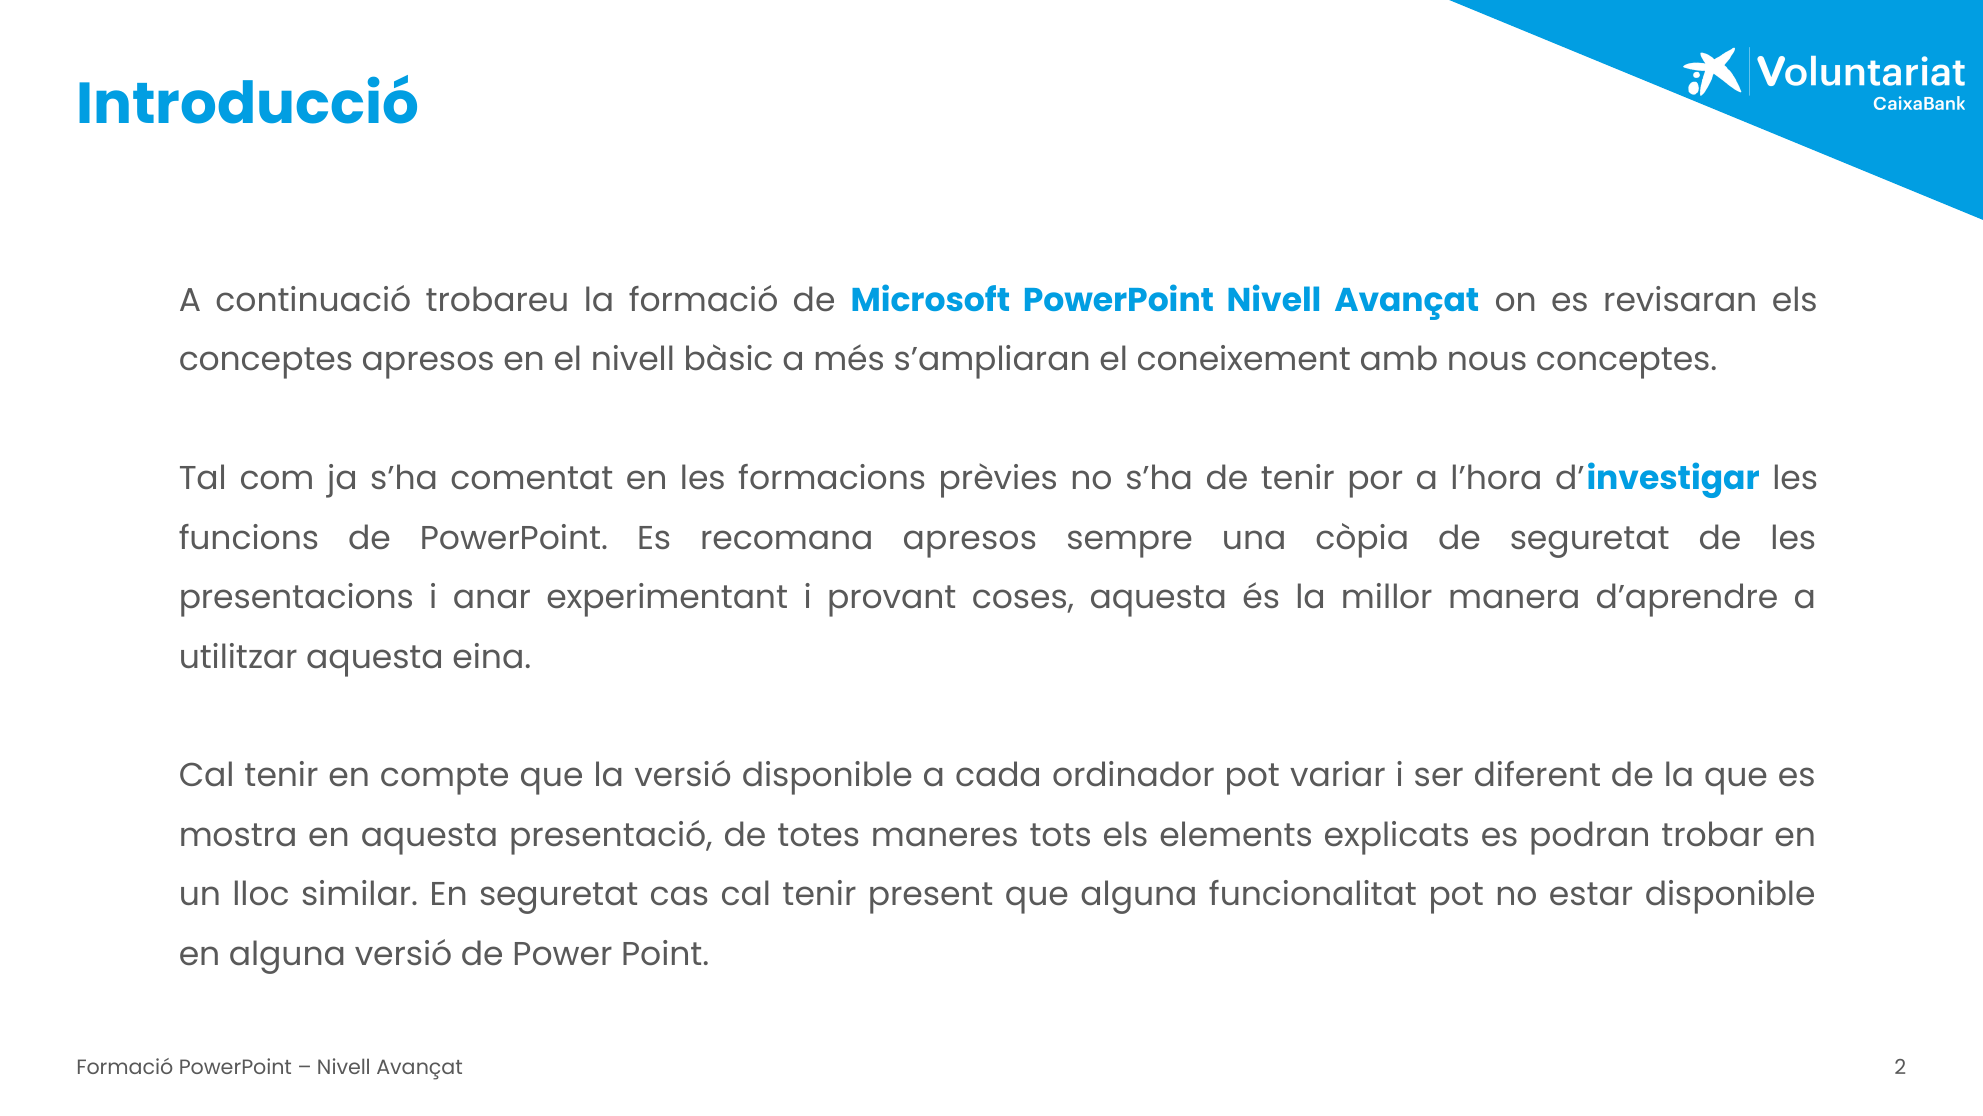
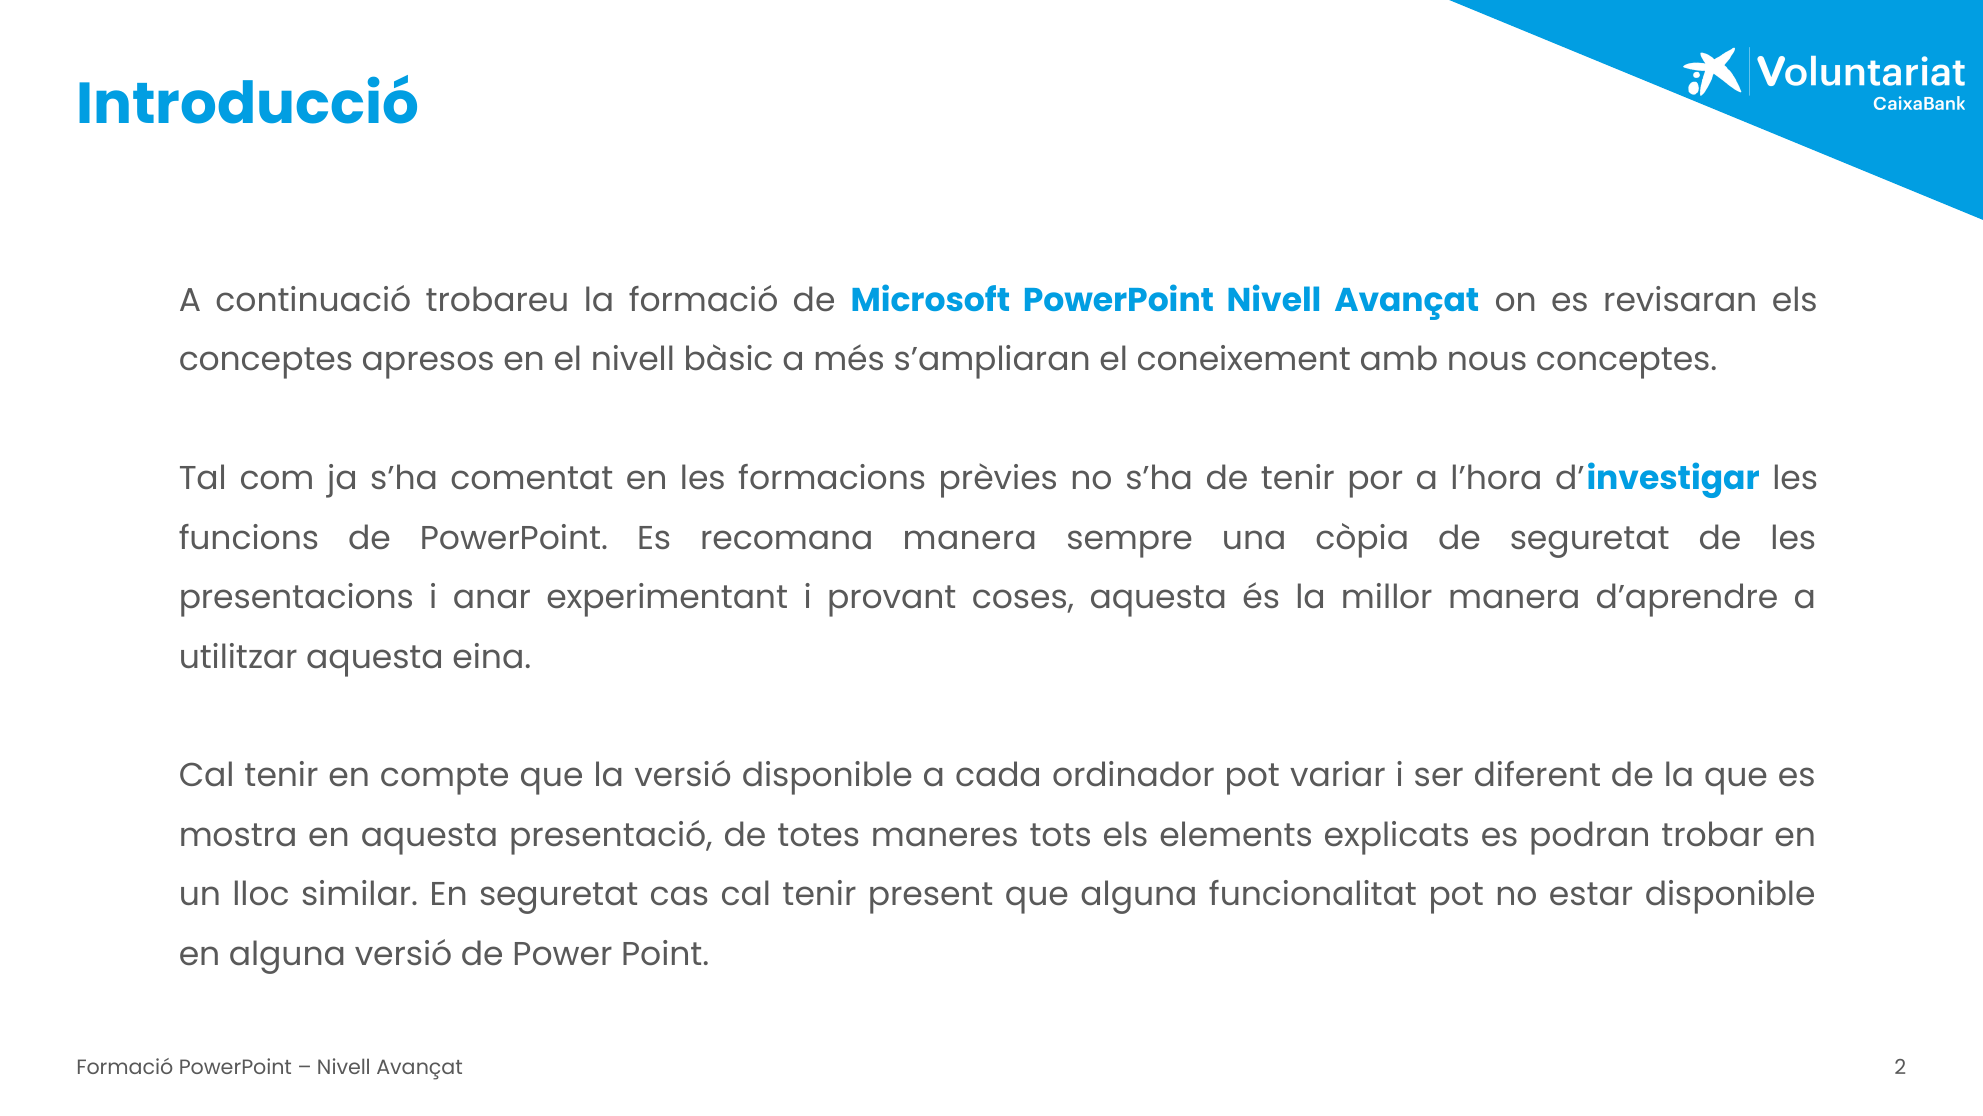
recomana apresos: apresos -> manera (970, 538)
